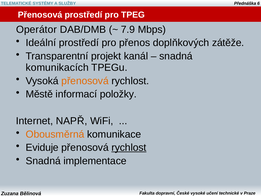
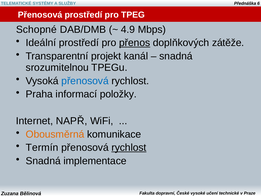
Operátor: Operátor -> Schopné (36, 29)
7.9: 7.9 -> 4.9 (128, 29)
přenos underline: none -> present (135, 43)
komunikacích: komunikacích -> srozumitelnou (57, 67)
přenosová colour: orange -> blue (85, 81)
Městě: Městě -> Praha (39, 94)
Eviduje: Eviduje -> Termín (42, 147)
